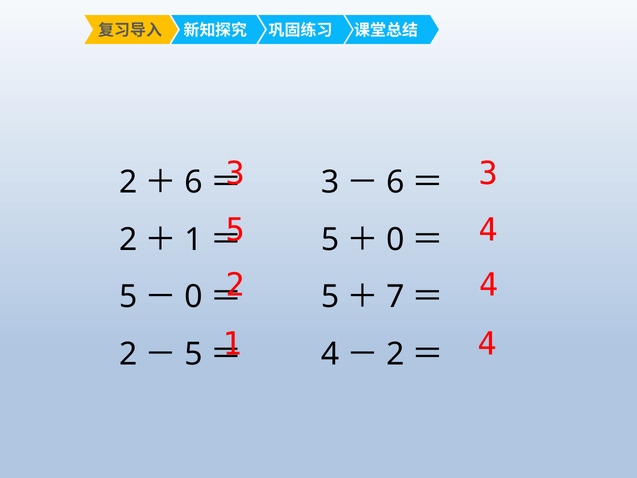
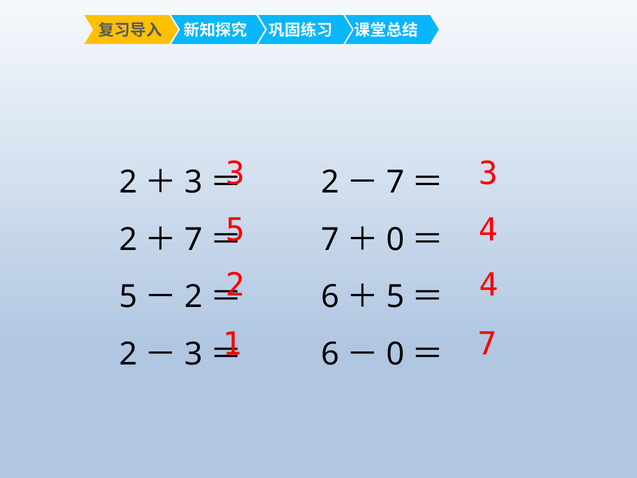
6: 6 -> 3 (193, 182)
3: 3 -> 2 (330, 182)
6: 6 -> 7 (395, 182)
1: 1 -> 7 (193, 239)
5: 5 -> 7 (330, 239)
0: 0 -> 2 (193, 297)
5: 5 -> 6 (330, 297)
7: 7 -> 5 (395, 297)
4: 4 -> 7 (487, 344)
5: 5 -> 3 (193, 354)
4: 4 -> 6 (330, 354)
2: 2 -> 0 (395, 354)
